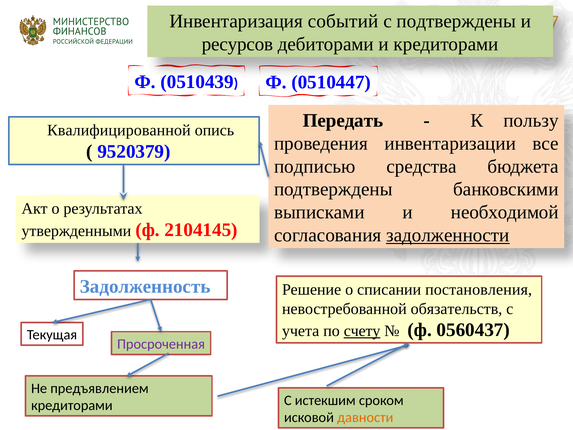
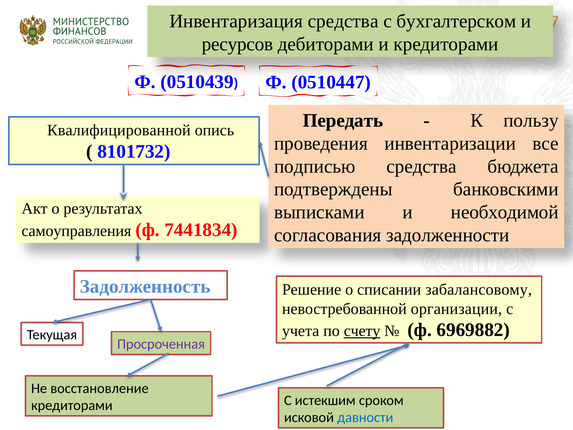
Инвентаризация событий: событий -> средства (343, 21)
с подтверждены: подтверждены -> бухгалтерском (456, 21)
9520379: 9520379 -> 8101732 (134, 152)
утвержденными: утвержденными -> самоуправления (76, 231)
2104145: 2104145 -> 7441834 (201, 230)
задолженности underline: present -> none (448, 235)
постановления: постановления -> забалансовому (479, 289)
обязательств: обязательств -> организации (456, 309)
0560437: 0560437 -> 6969882 (473, 330)
предъявлением: предъявлением -> восстановление (100, 388)
давности colour: orange -> blue (365, 417)
